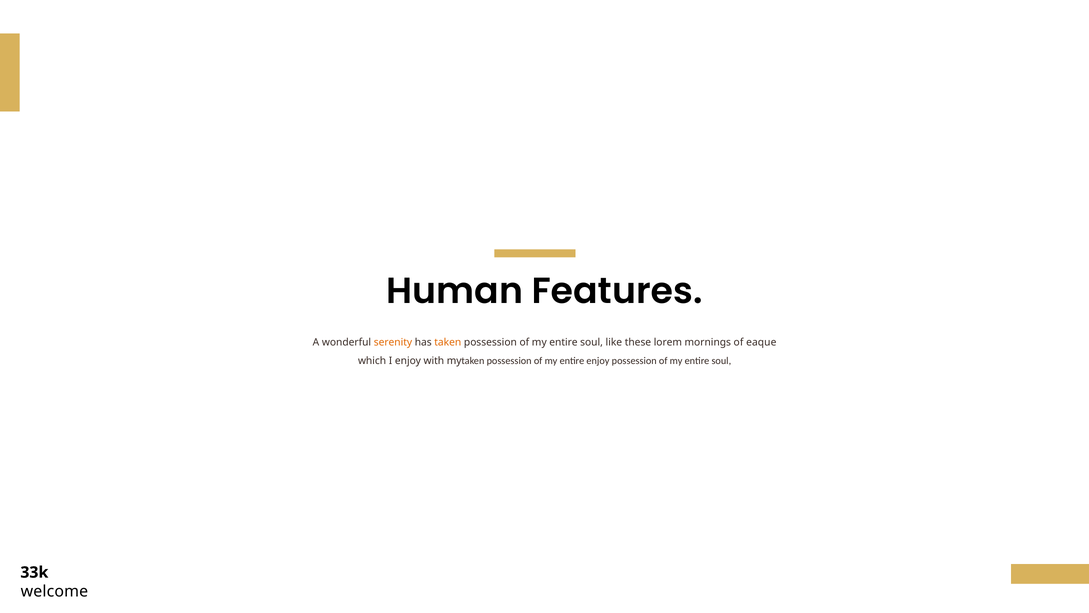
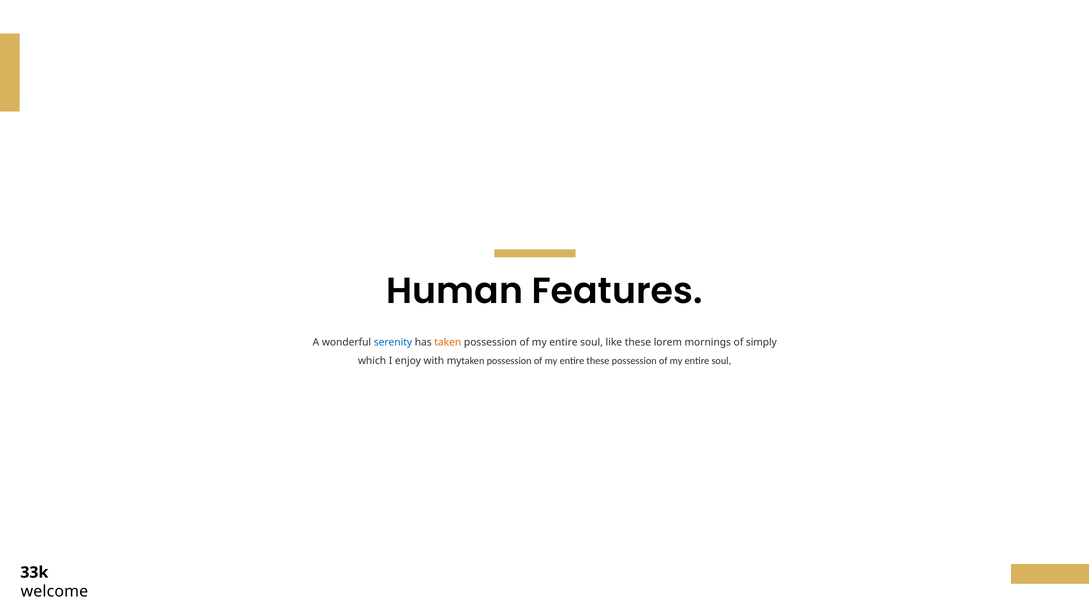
serenity colour: orange -> blue (393, 342)
eaque: eaque -> simply (761, 342)
entire enjoy: enjoy -> these (598, 360)
